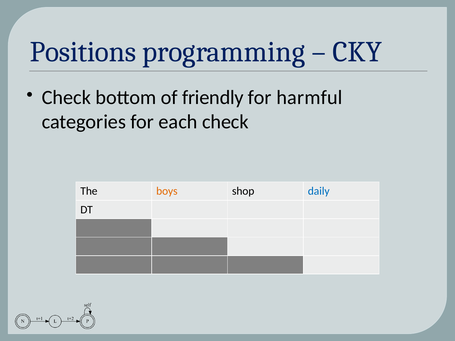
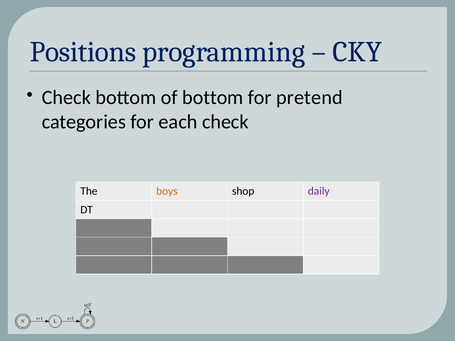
of friendly: friendly -> bottom (213, 98)
harmful: harmful -> pretend (309, 98)
daily colour: blue -> purple (319, 191)
